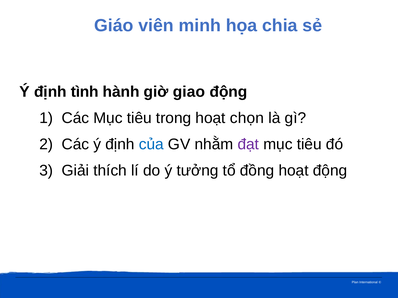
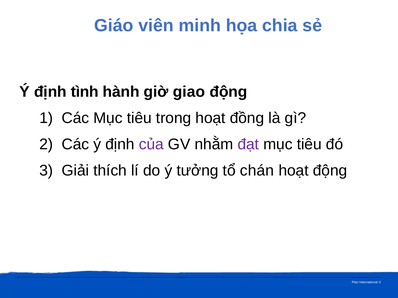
chọn: chọn -> đồng (247, 118)
của colour: blue -> purple (151, 145)
đồng: đồng -> chán (257, 171)
